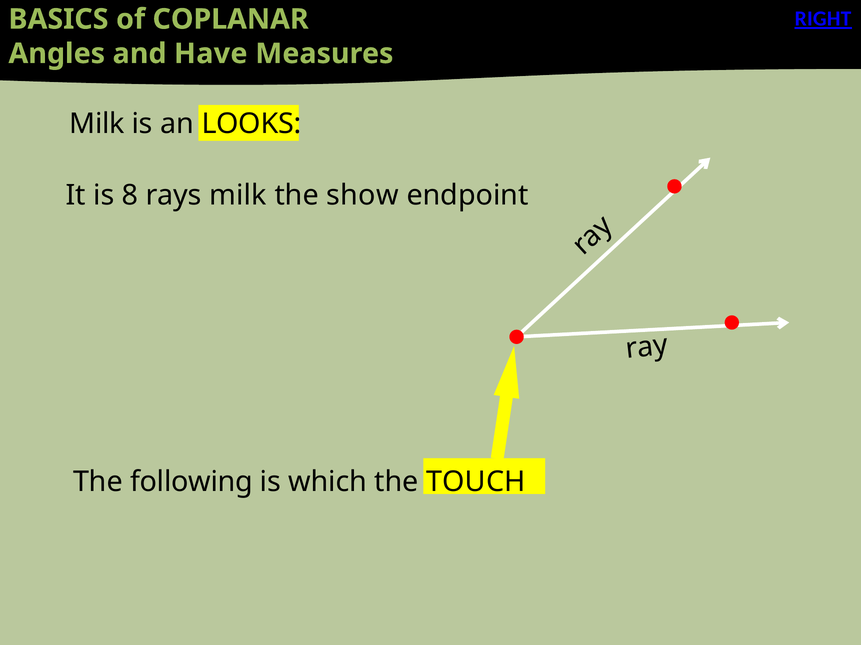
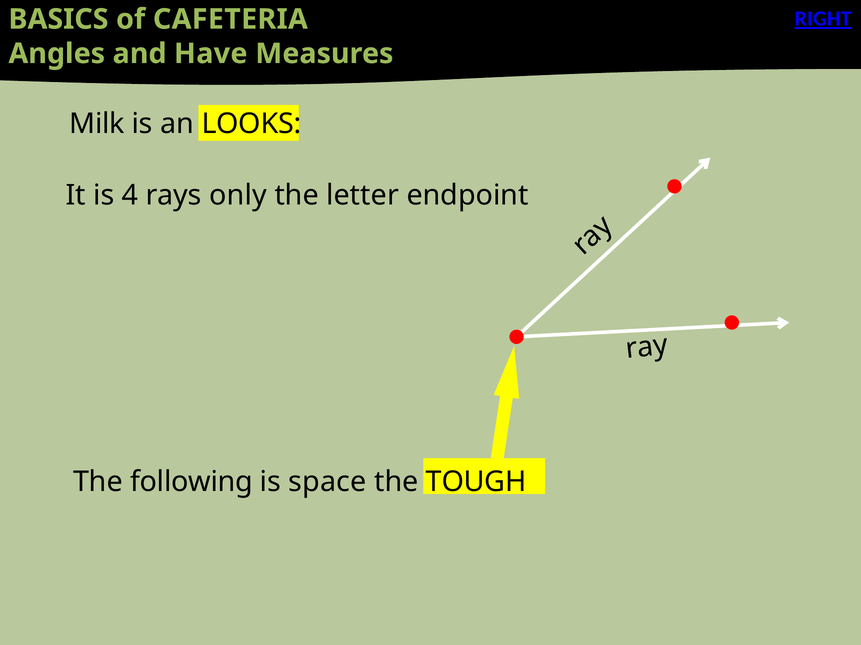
COPLANAR: COPLANAR -> CAFETERIA (230, 19)
8: 8 -> 4 (130, 196)
rays milk: milk -> only (238, 196)
show: show -> letter (363, 196)
which: which -> space (328, 482)
TOUCH: TOUCH -> TOUGH (476, 482)
